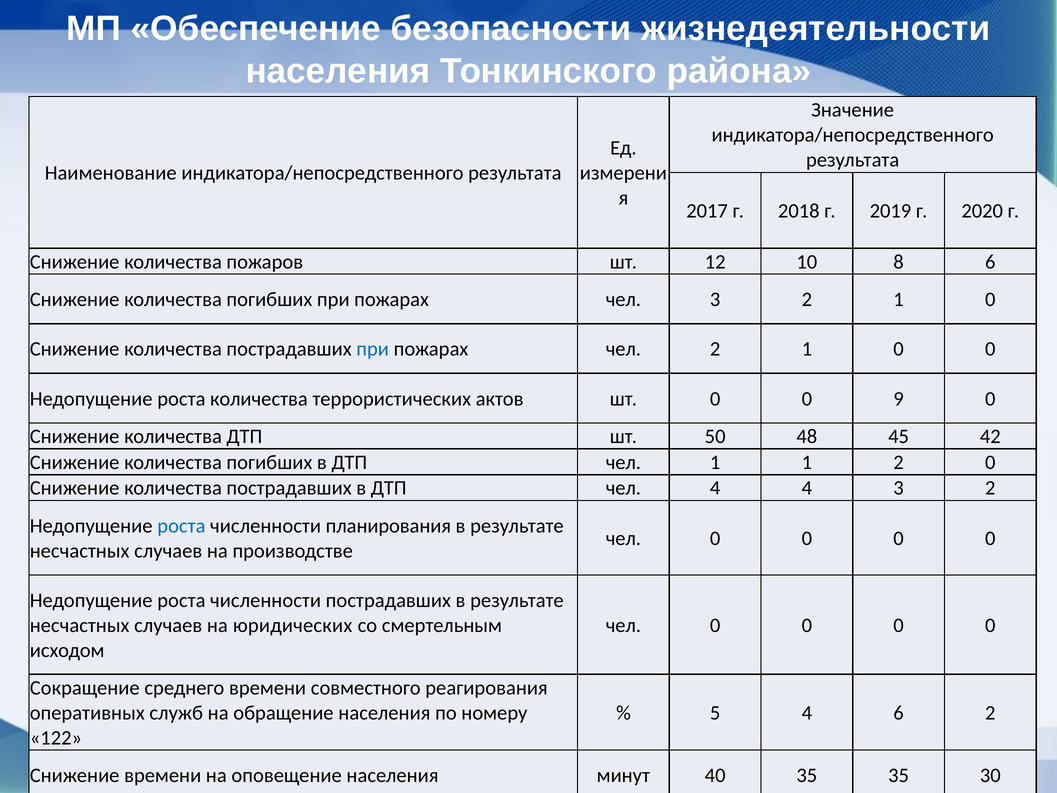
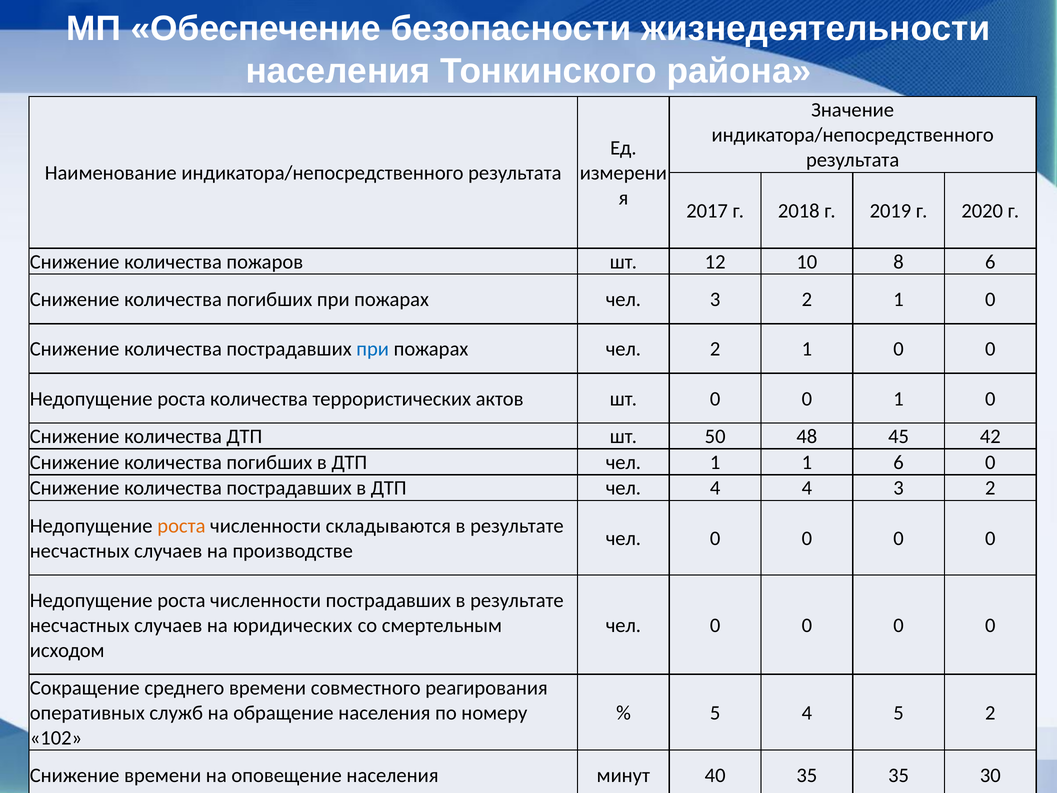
0 9: 9 -> 1 (899, 399)
1 2: 2 -> 6 (899, 462)
роста colour: blue -> orange (181, 526)
планирования: планирования -> складываются (388, 526)
4 6: 6 -> 5 (899, 713)
122: 122 -> 102 (56, 738)
